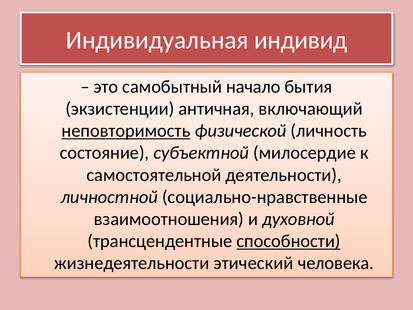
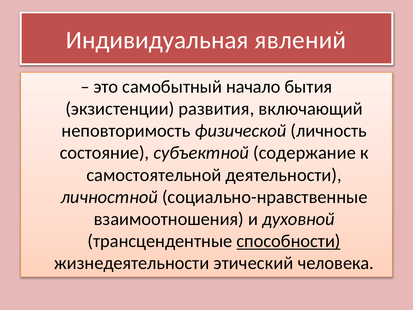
индивид: индивид -> явлений (300, 40)
античная: античная -> развития (216, 109)
неповторимость underline: present -> none (126, 131)
милосердие: милосердие -> содержание (304, 153)
